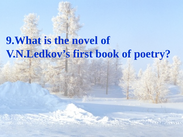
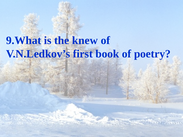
novel: novel -> knew (85, 41)
